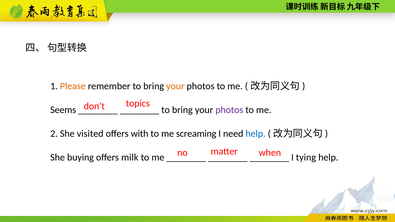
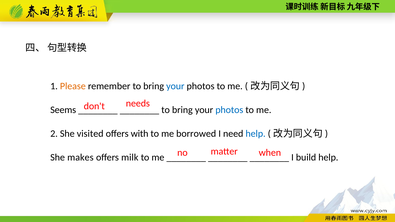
your colour: orange -> blue (175, 86)
topics: topics -> needs (138, 103)
photos colour: purple -> blue (229, 110)
screaming: screaming -> borrowed (196, 134)
buying: buying -> makes (80, 157)
tying: tying -> build (306, 157)
